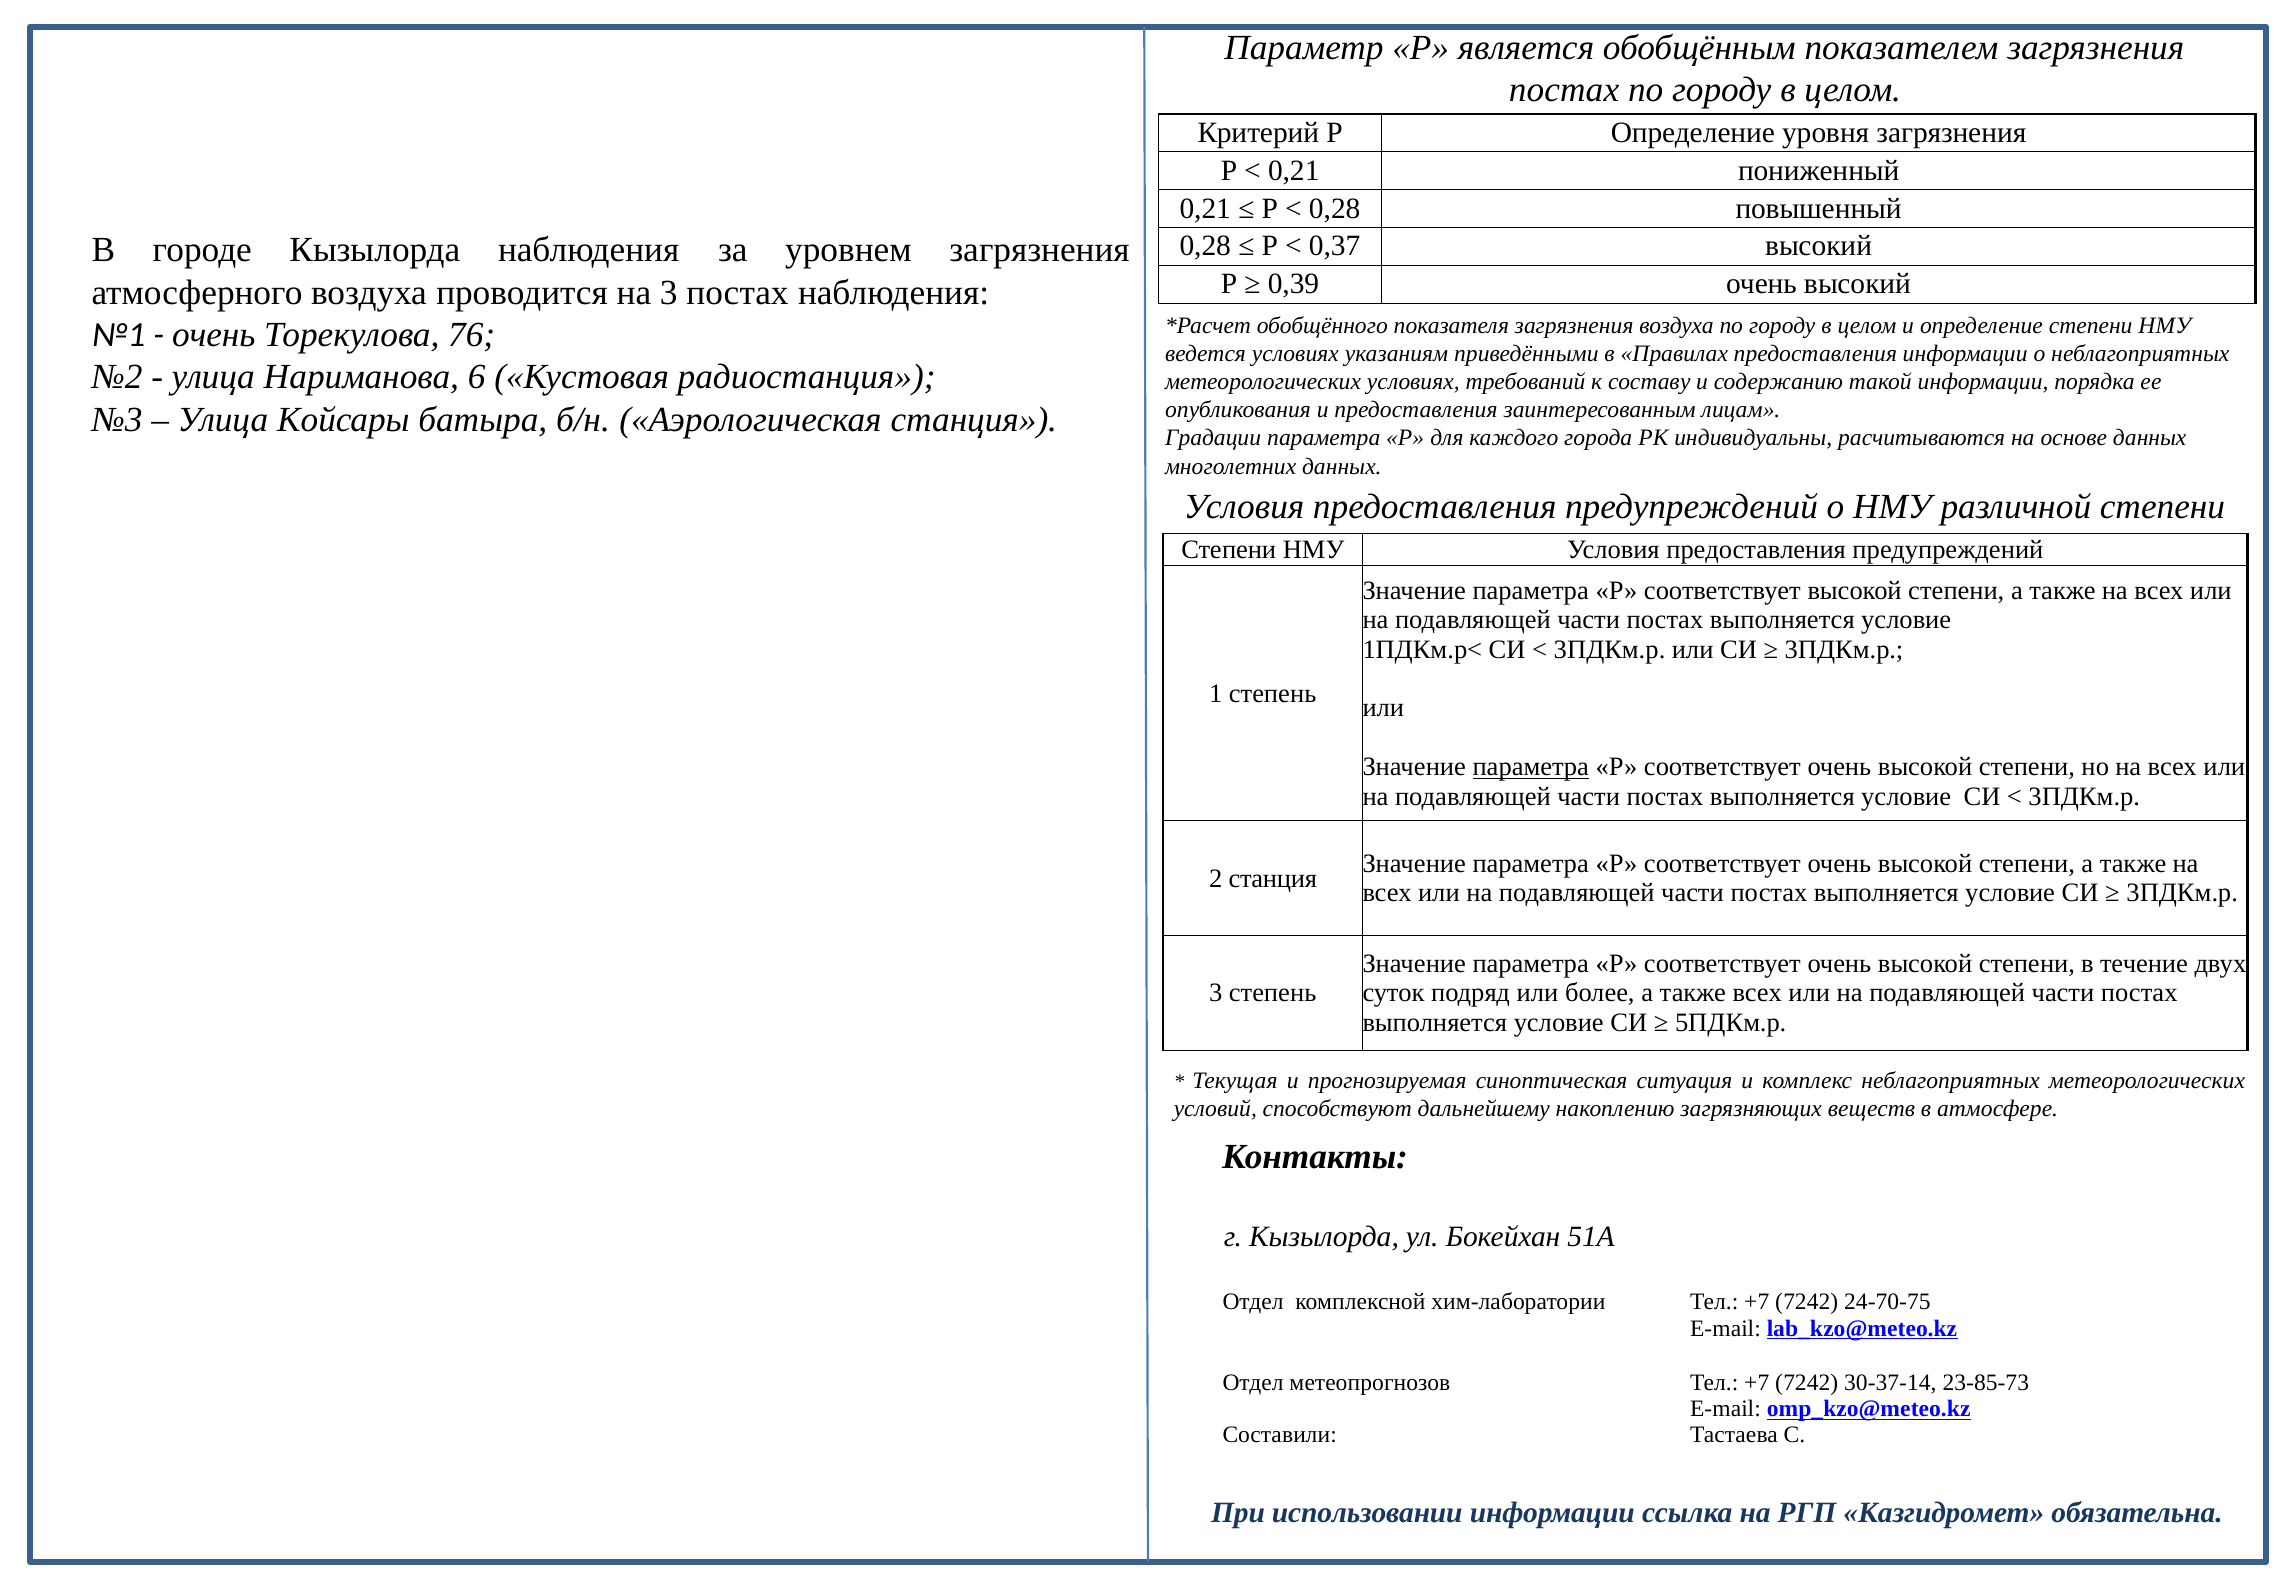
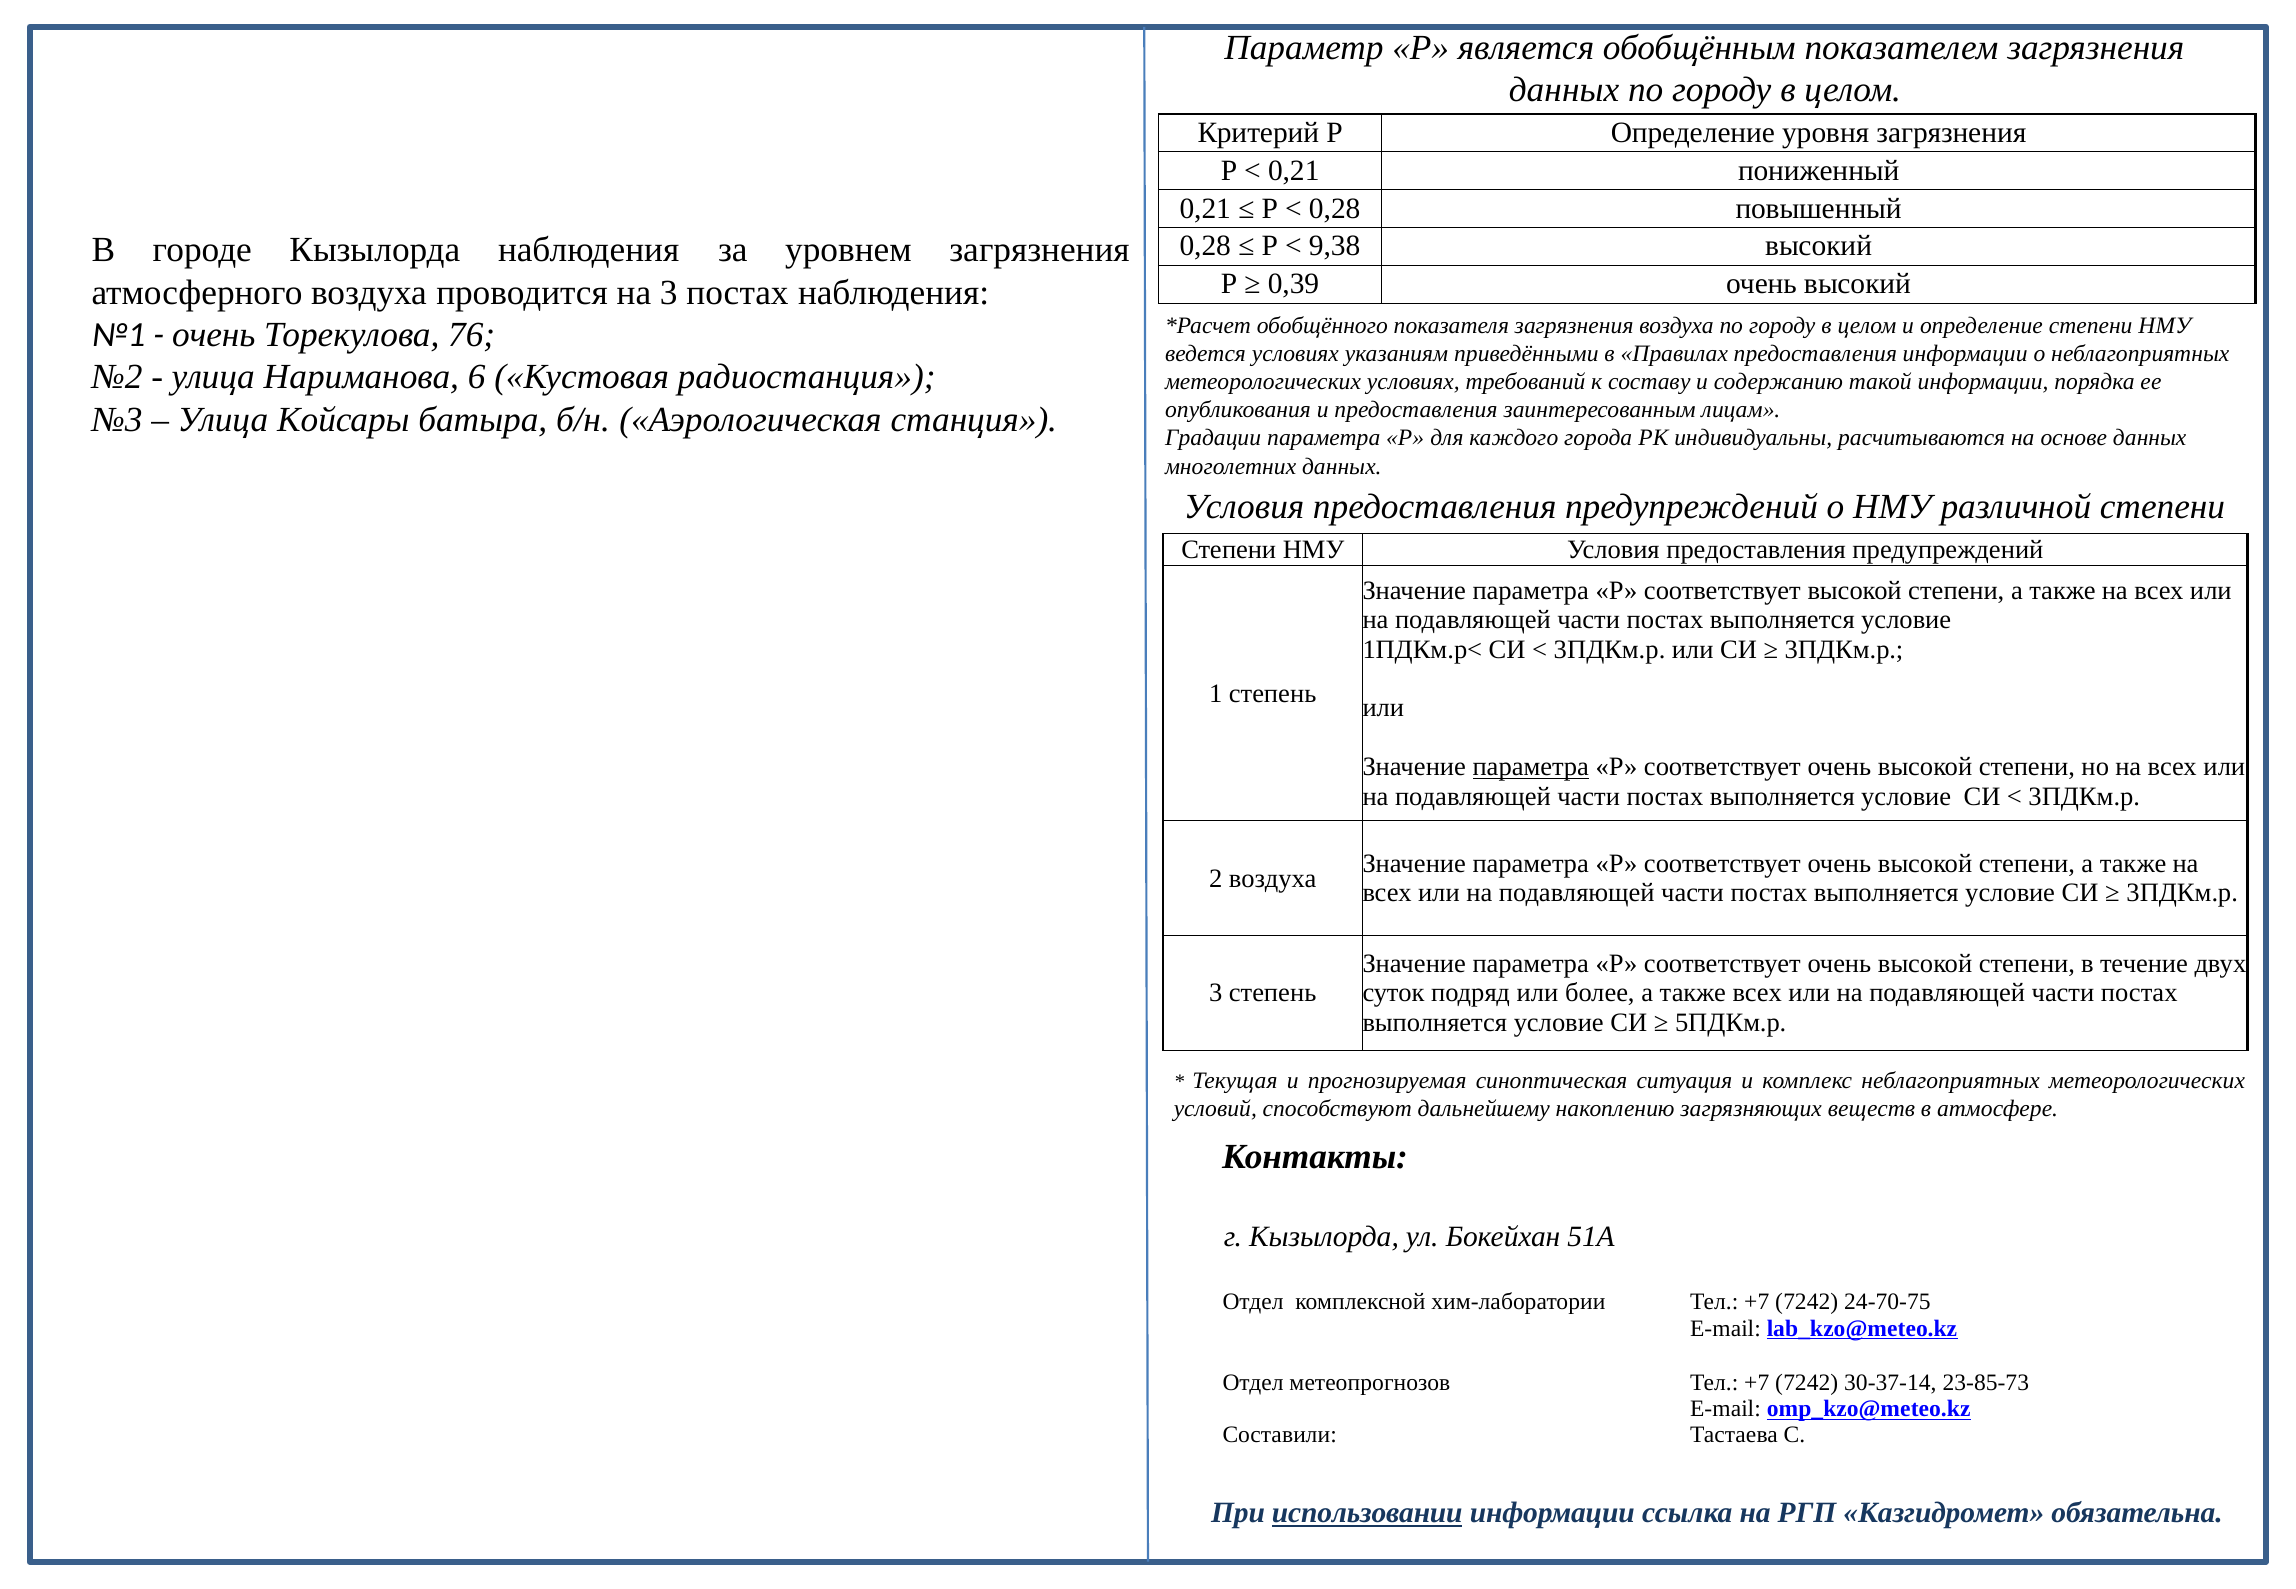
постах: постах -> данных (1564, 90)
0,37: 0,37 -> 9,38 (1335, 246)
2 станция: станция -> воздуха (1273, 879)
использовании underline: none -> present (1367, 1514)
